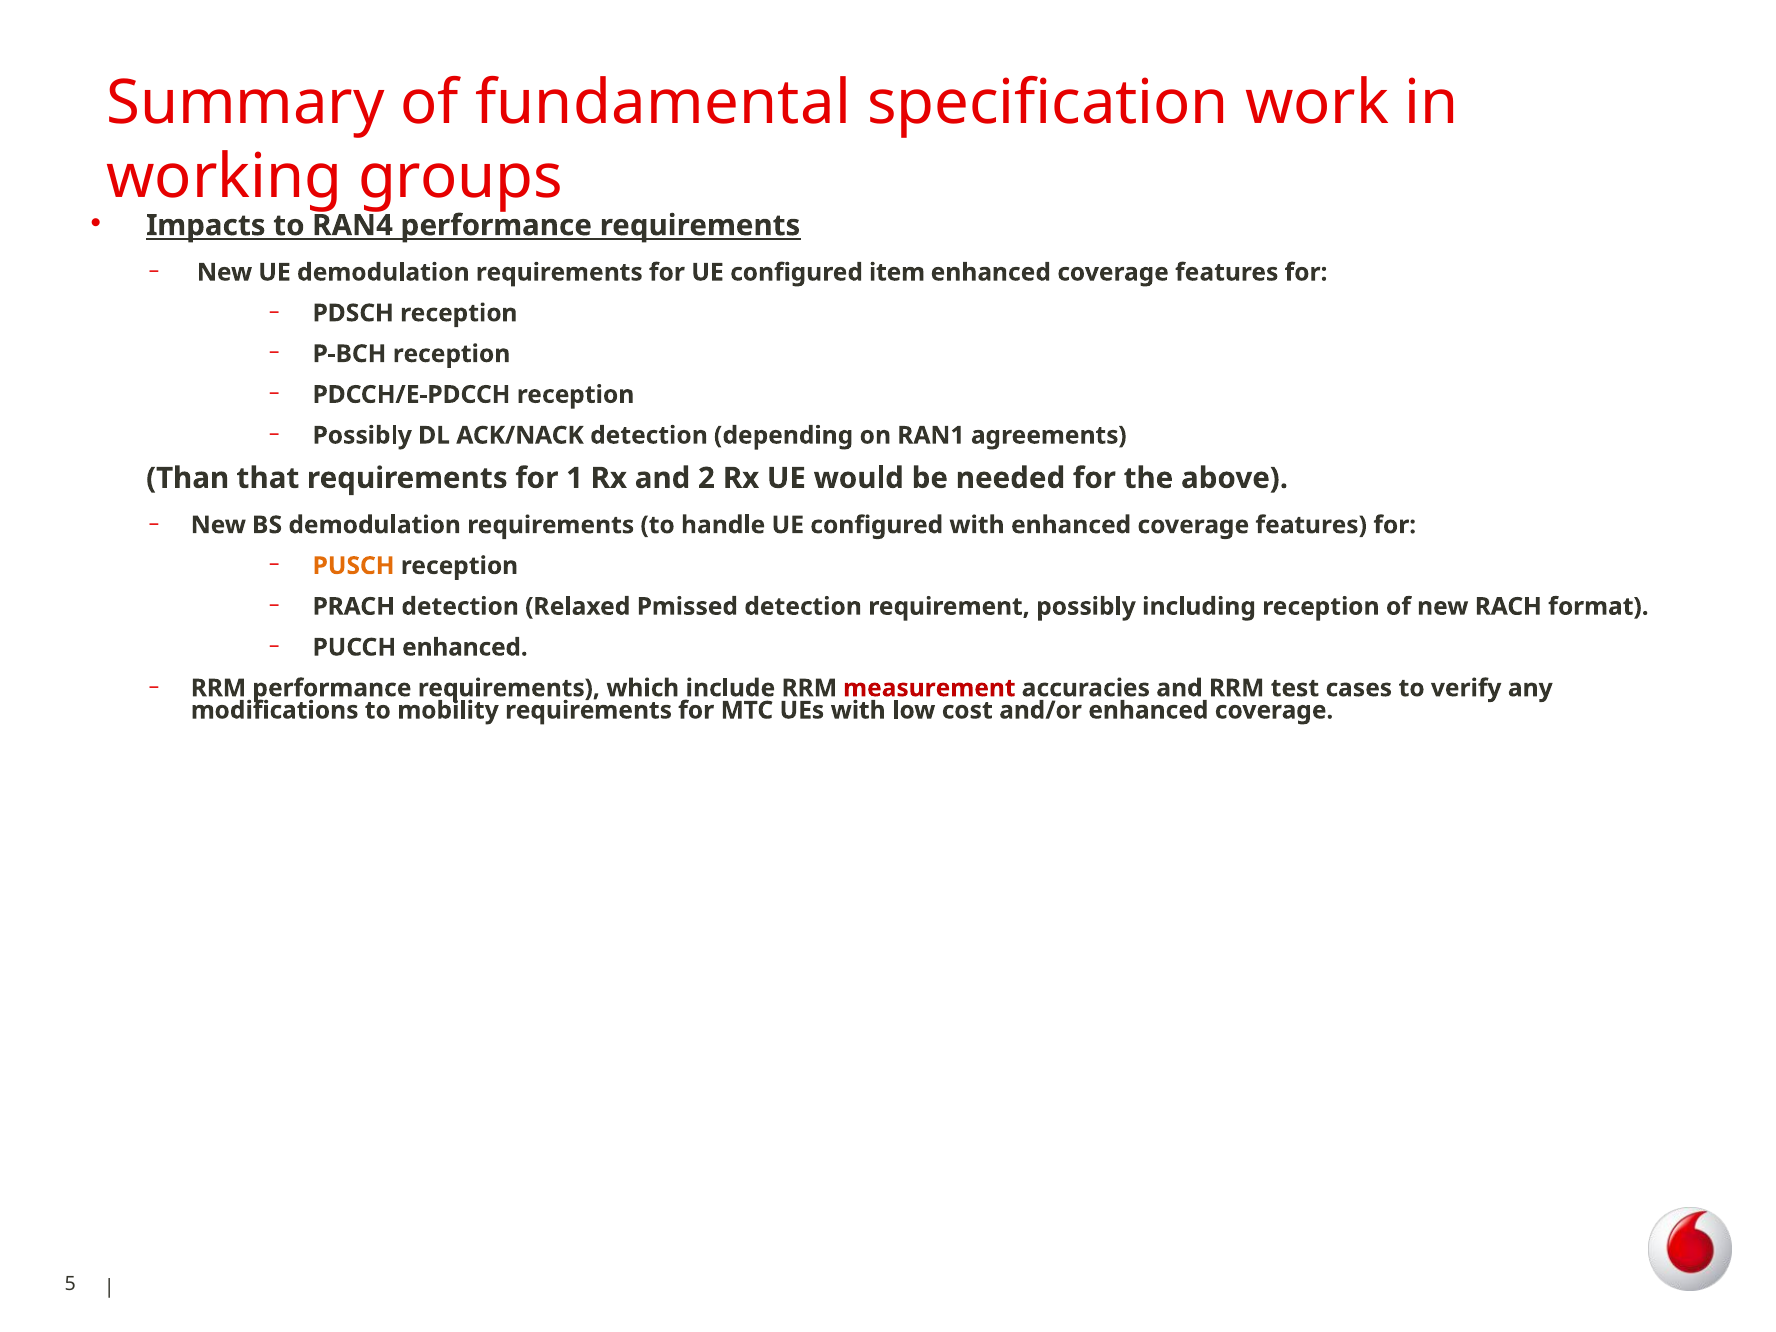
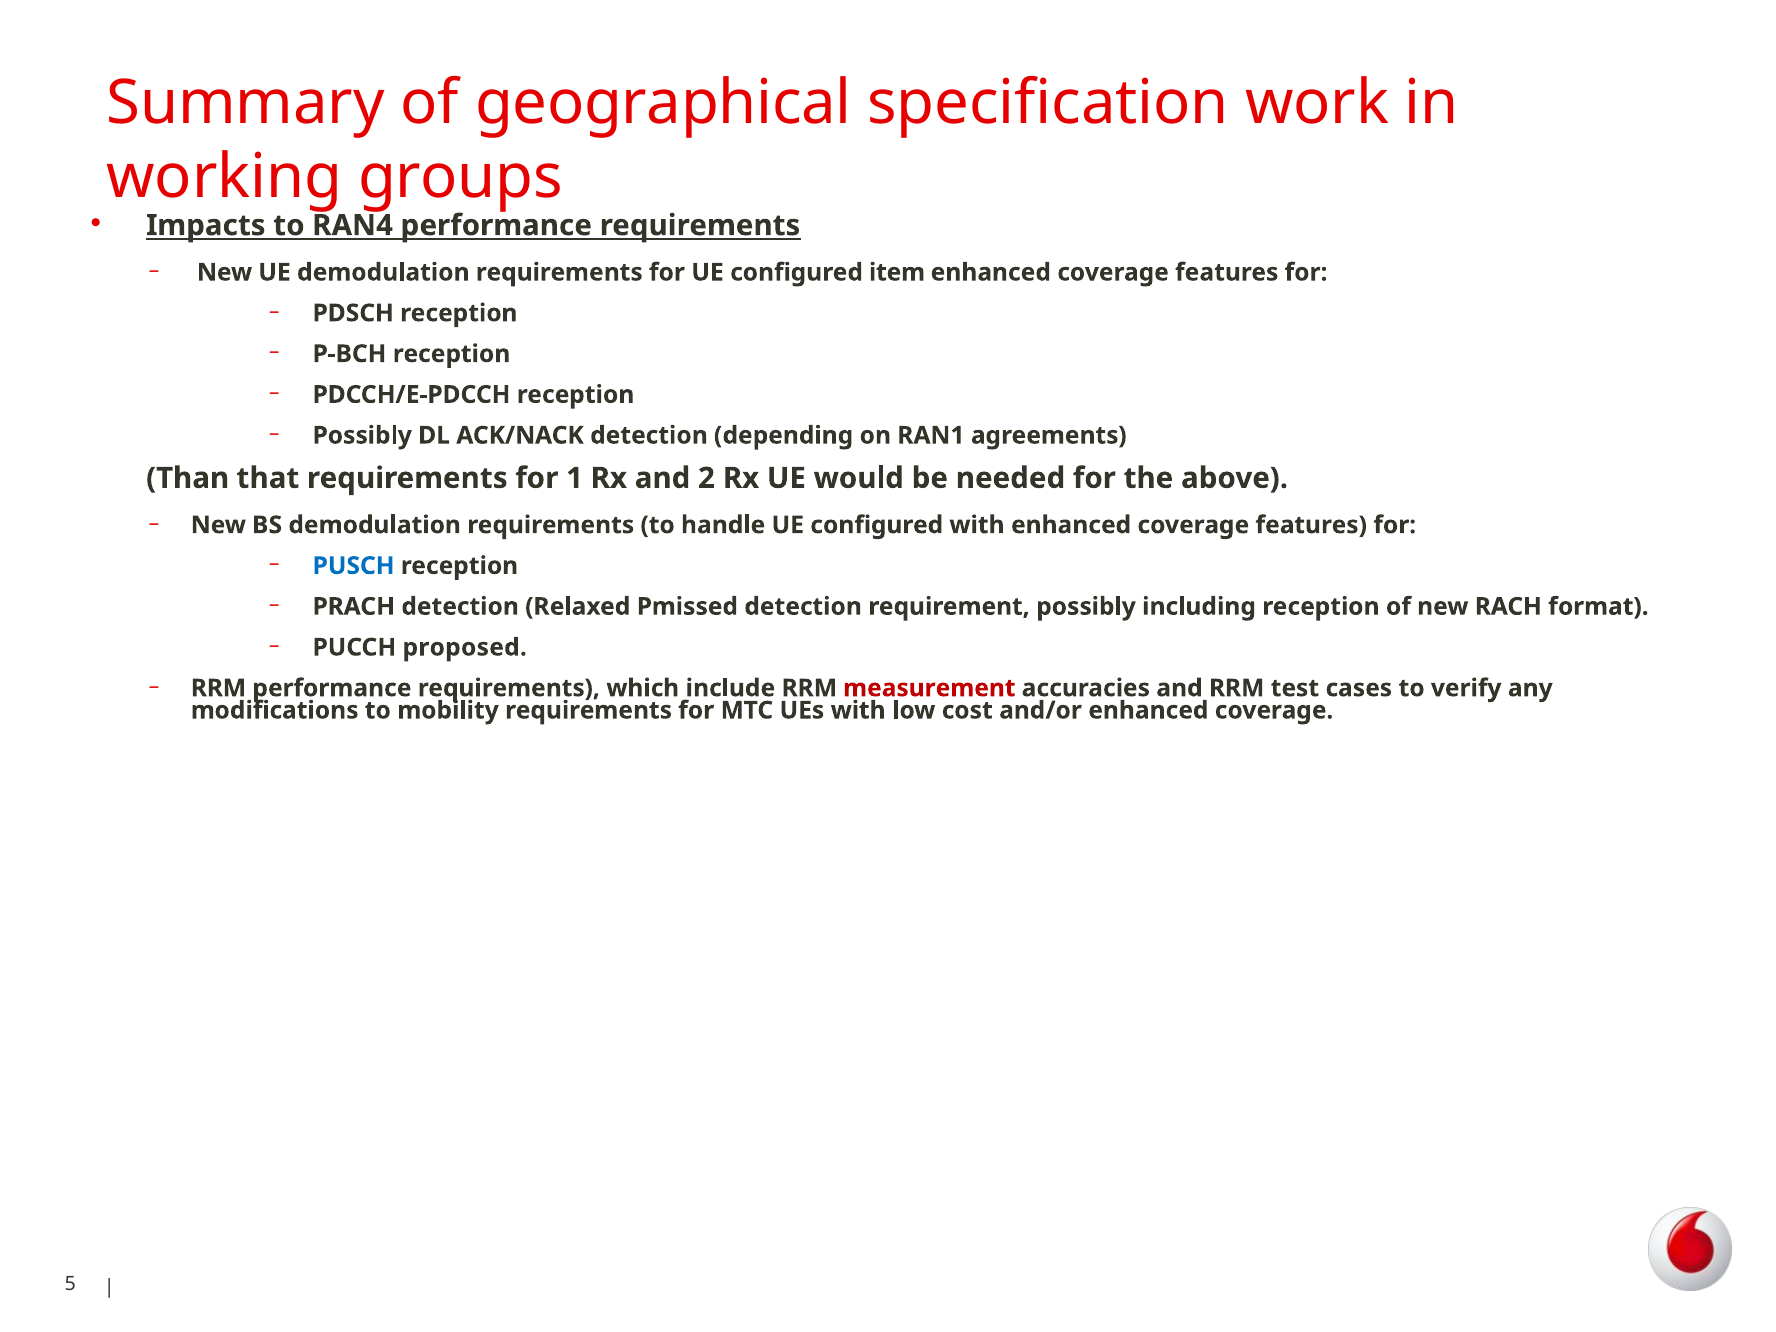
fundamental: fundamental -> geographical (663, 104)
PUSCH colour: orange -> blue (354, 566)
PUCCH enhanced: enhanced -> proposed (465, 647)
